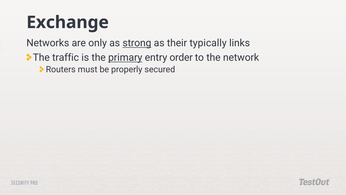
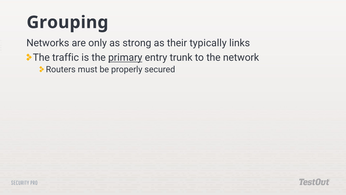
Exchange: Exchange -> Grouping (67, 22)
strong underline: present -> none (137, 43)
order: order -> trunk (181, 58)
